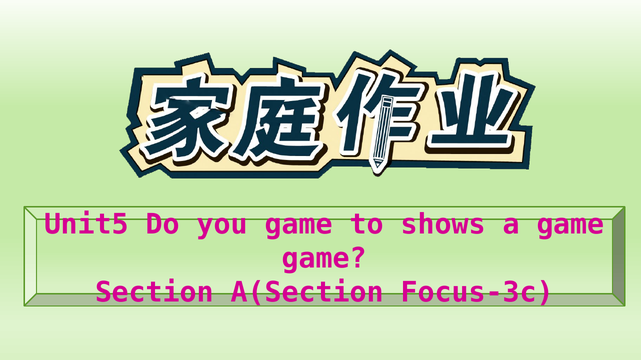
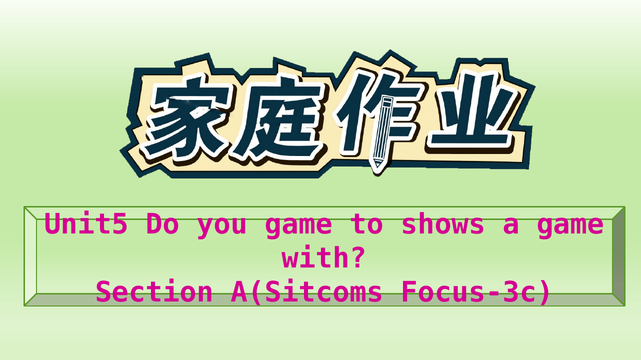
game: game -> with (324, 259)
A(Section: A(Section -> A(Sitcoms (307, 293)
